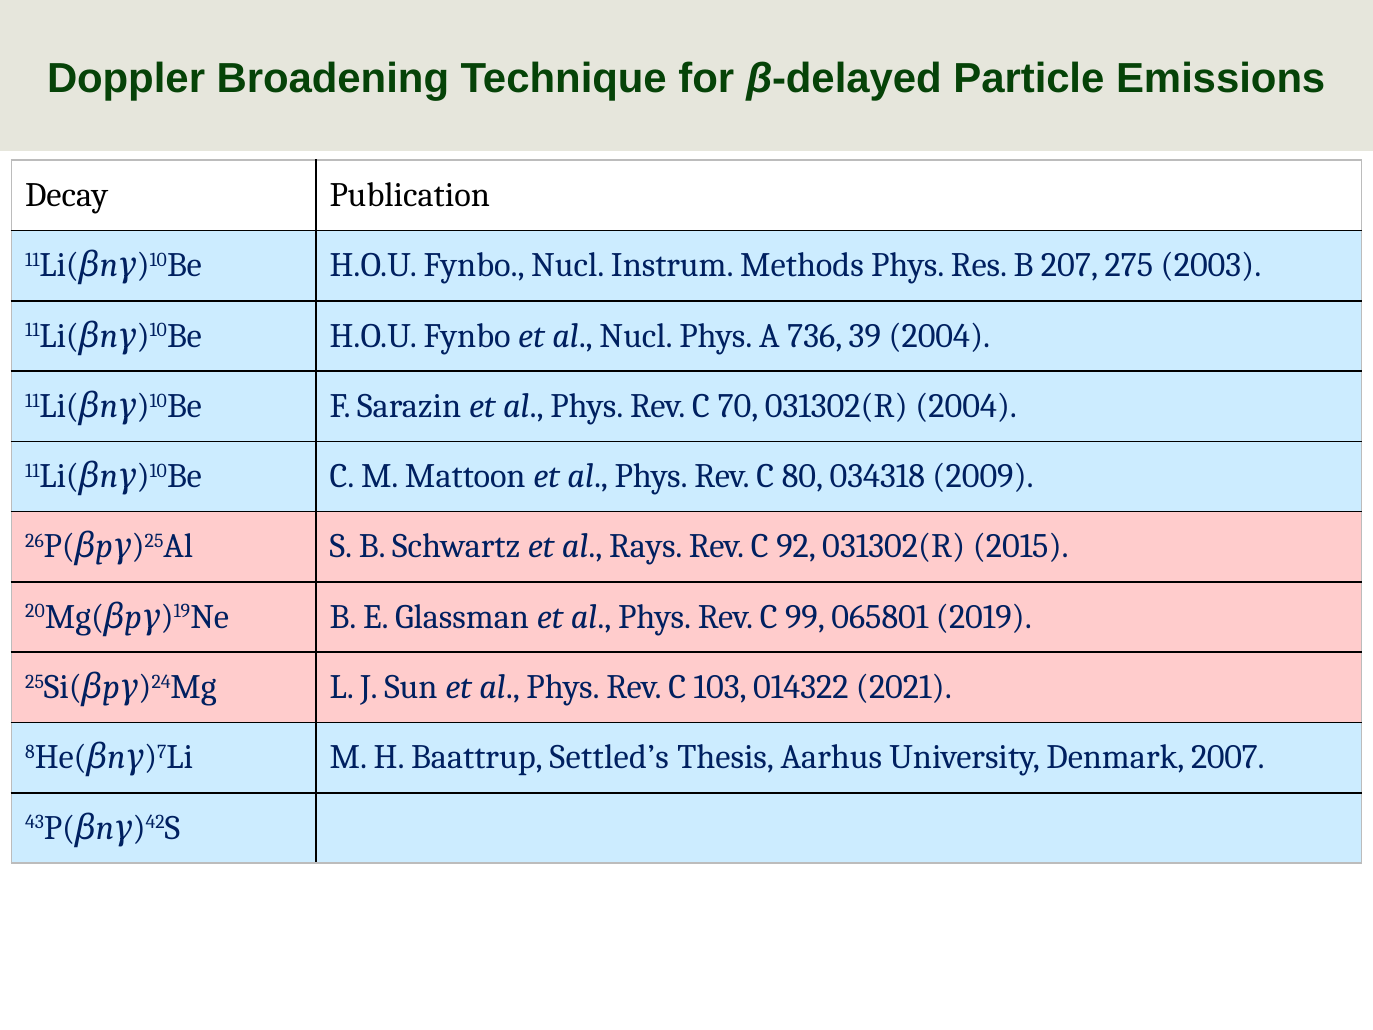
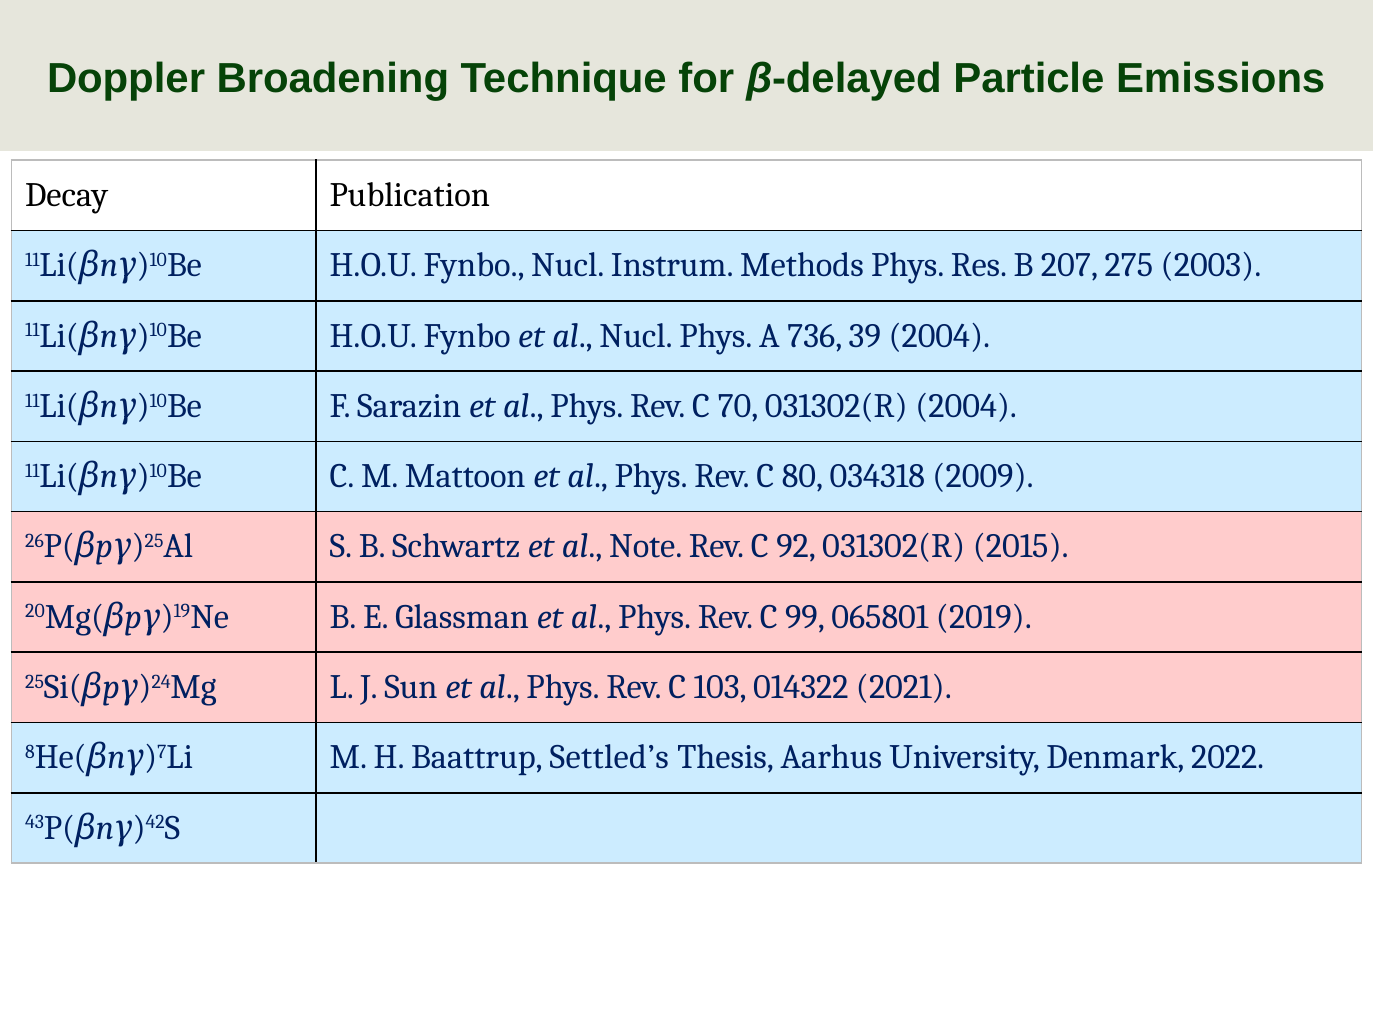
Rays: Rays -> Note (646, 546)
2007: 2007 -> 2022 (1228, 757)
